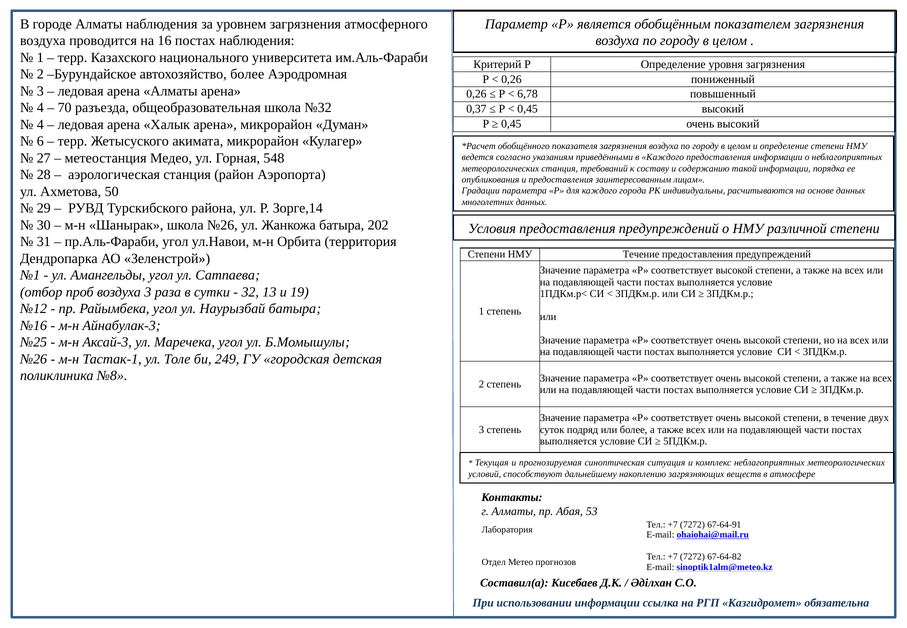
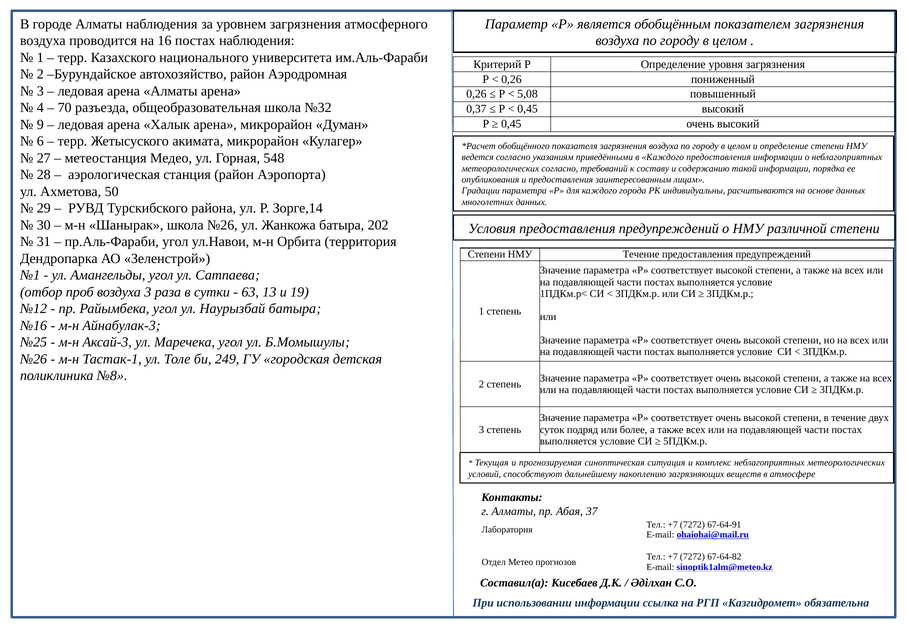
автохозяйство более: более -> район (247, 74)
6,78: 6,78 -> 5,08 (528, 94)
4: 4 -> 9 (40, 125)
метеорологических станция: станция -> согласно (560, 168)
32: 32 -> 63 (250, 292)
53: 53 -> 37 (592, 511)
